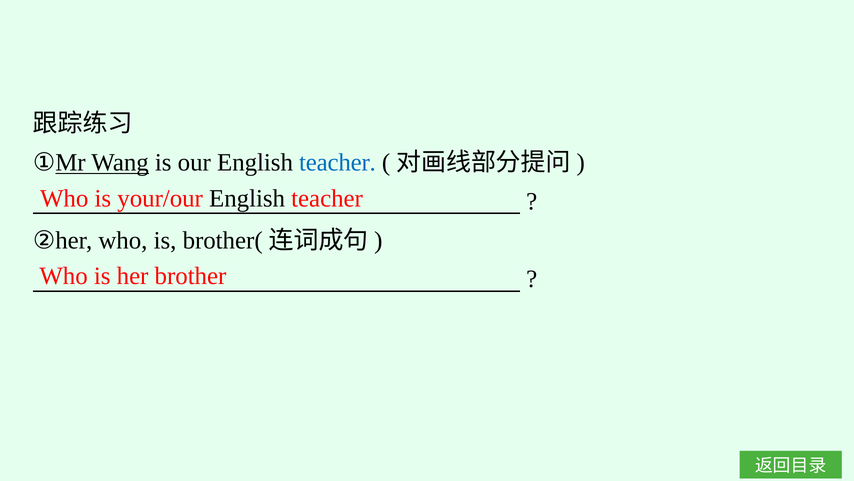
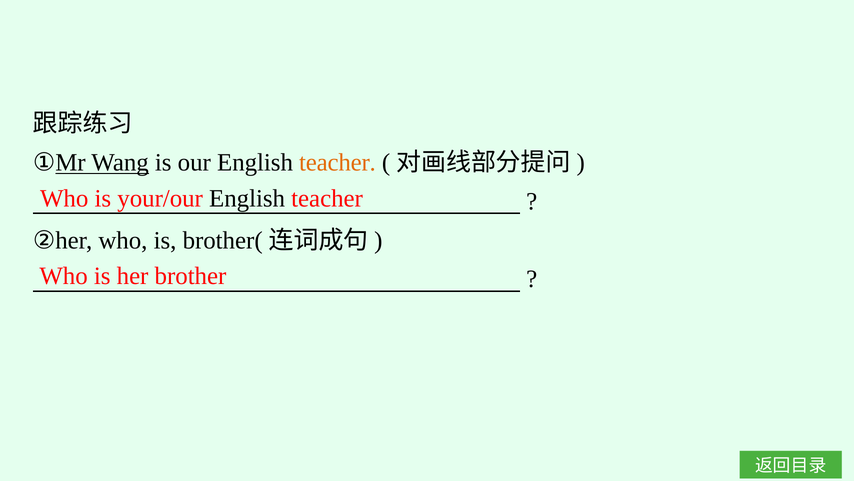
teacher colour: blue -> orange (337, 162)
